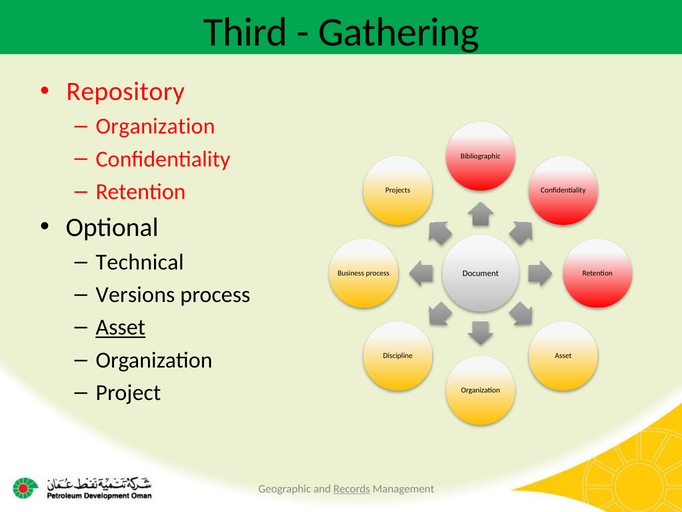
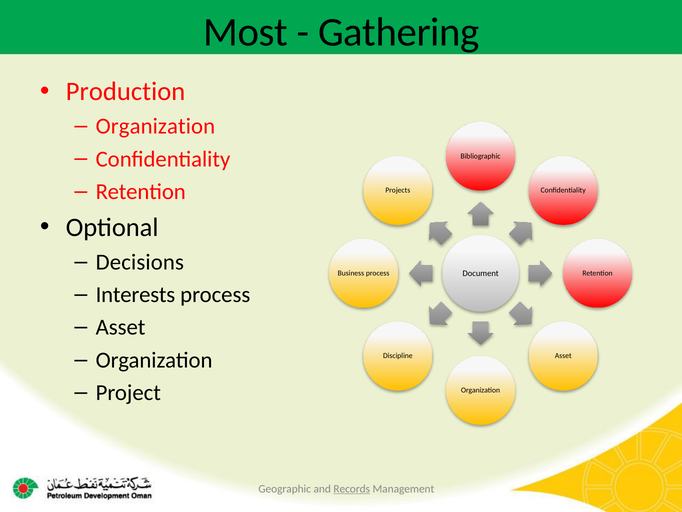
Third: Third -> Most (245, 32)
Repository: Repository -> Production (126, 92)
Technical: Technical -> Decisions (140, 262)
Versions: Versions -> Interests (135, 295)
Asset underline: present -> none (121, 327)
